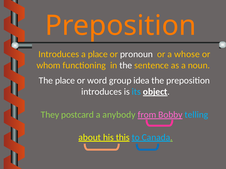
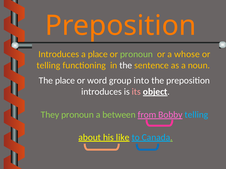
pronoun colour: white -> light green (136, 54)
whom: whom -> telling (48, 66)
idea: idea -> into (141, 81)
its colour: light blue -> pink (136, 92)
They postcard: postcard -> pronoun (78, 115)
anybody: anybody -> between (119, 115)
this: this -> like (123, 138)
